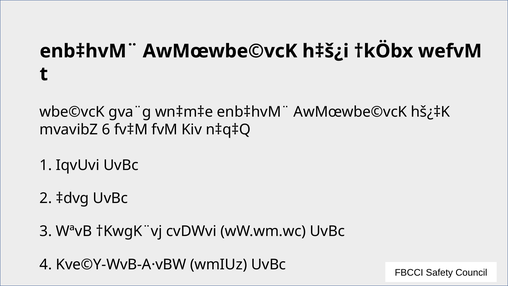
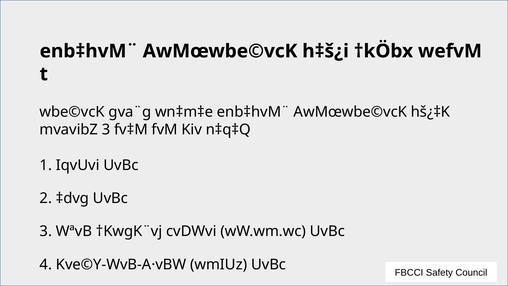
mvavibZ 6: 6 -> 3 (106, 130)
